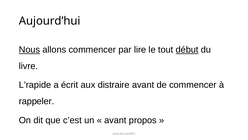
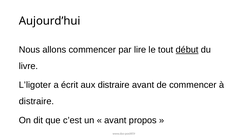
Nous underline: present -> none (29, 50)
L’rapide: L’rapide -> L’ligoter (35, 85)
rappeler: rappeler -> distraire (36, 101)
